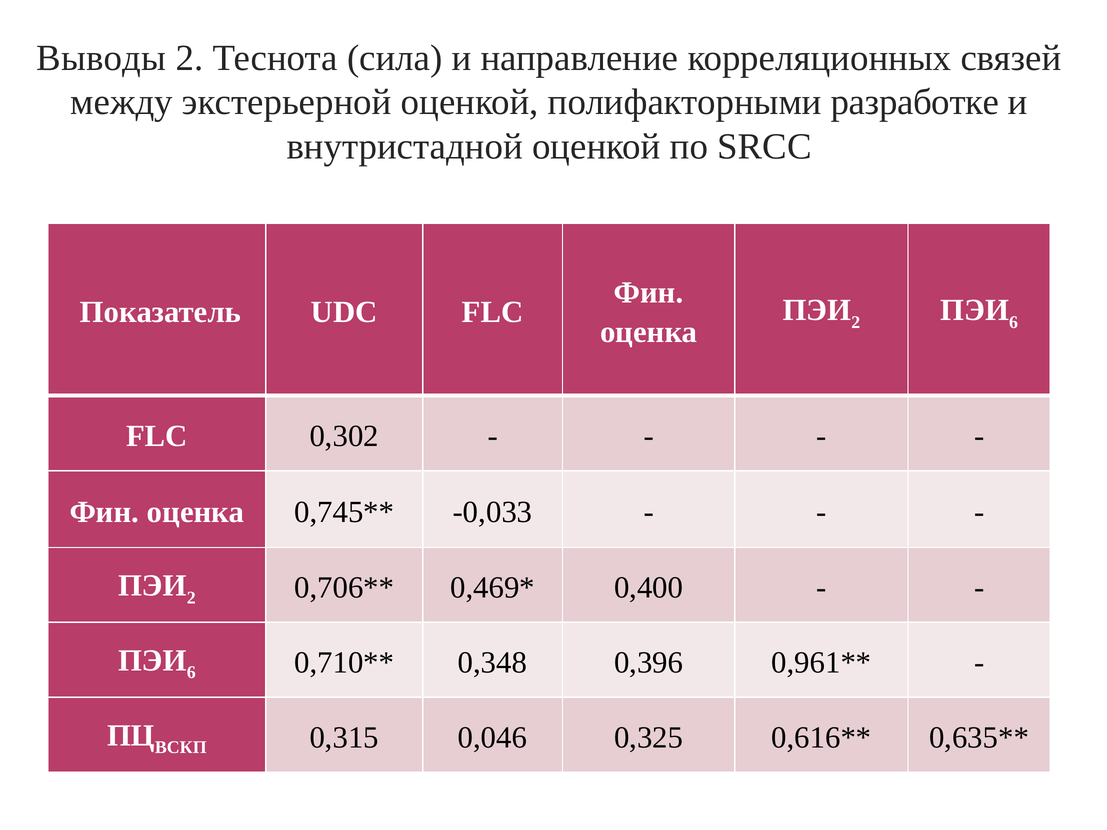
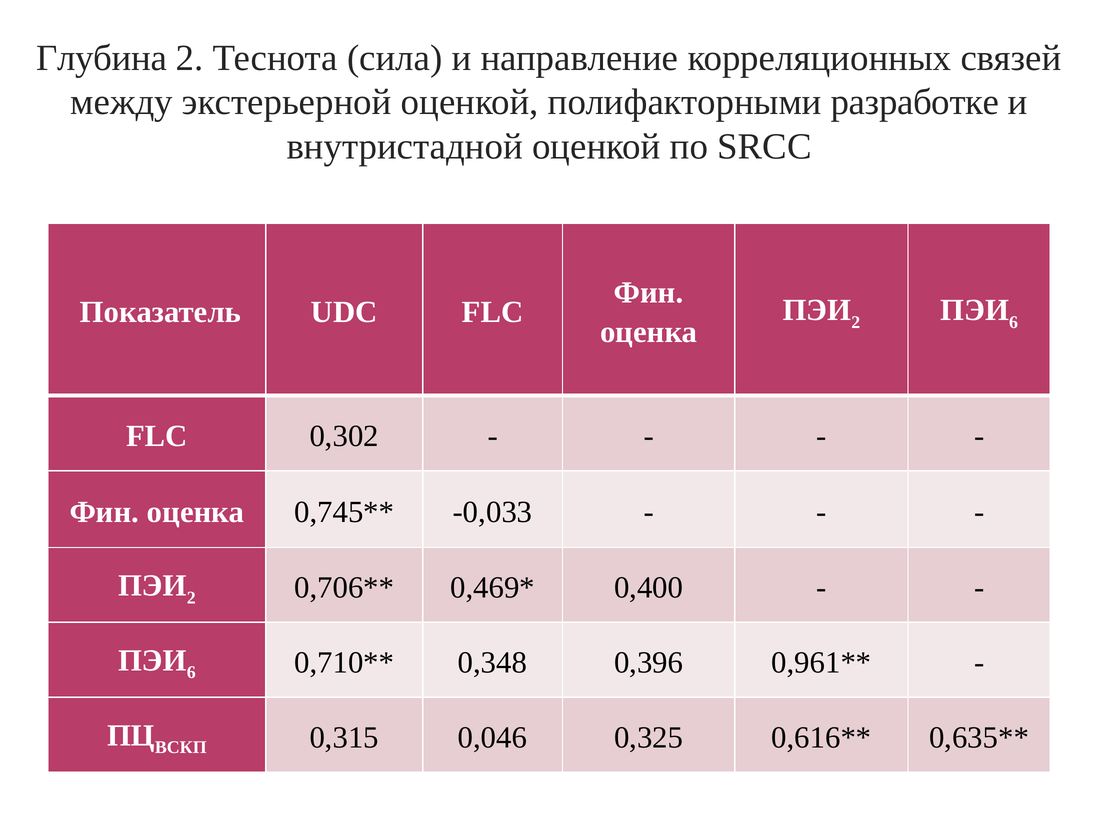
Выводы: Выводы -> Глубина (102, 58)
